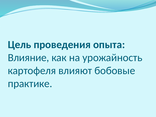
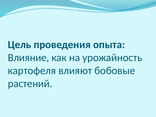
практике: практике -> растений (30, 84)
